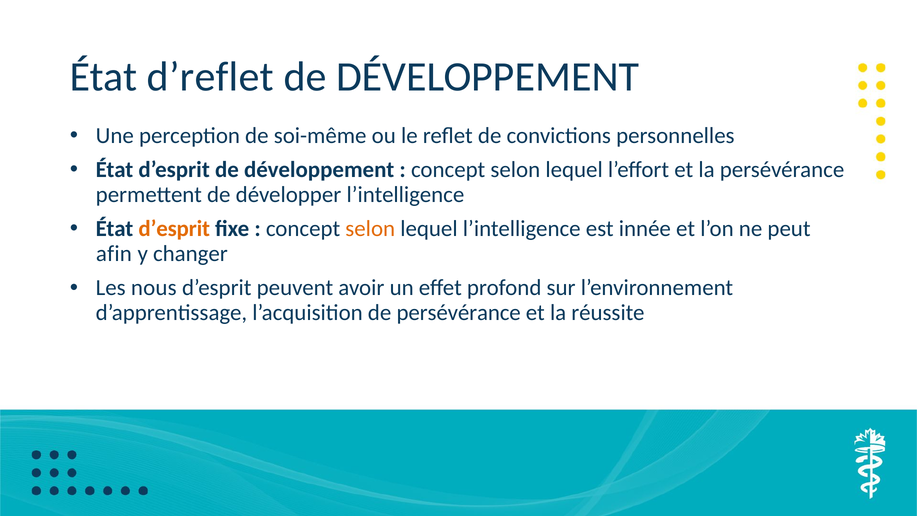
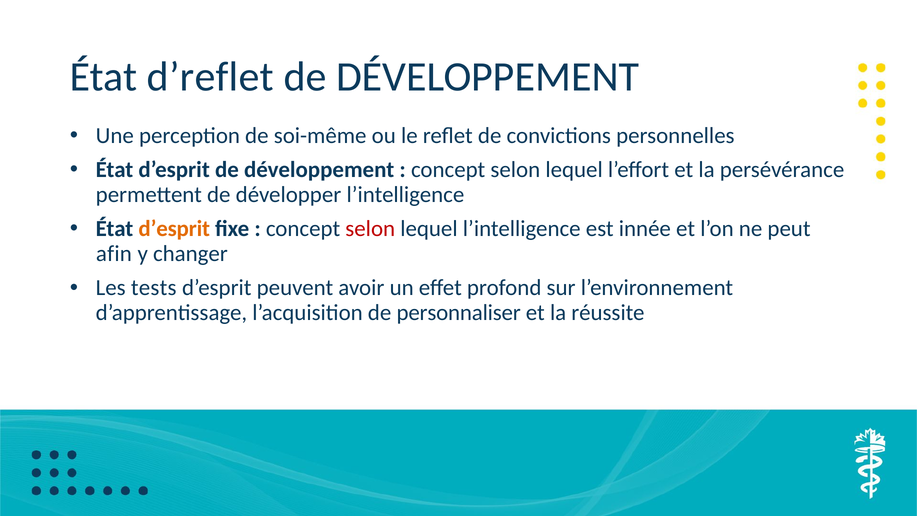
selon colour: orange -> red (370, 229)
nous: nous -> tests (154, 288)
de persévérance: persévérance -> personnaliser (459, 313)
